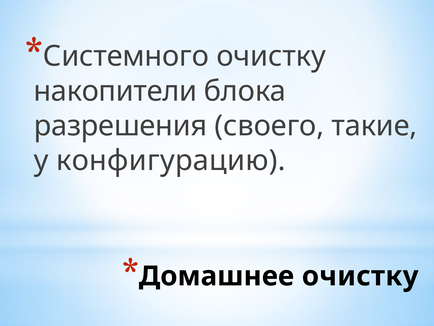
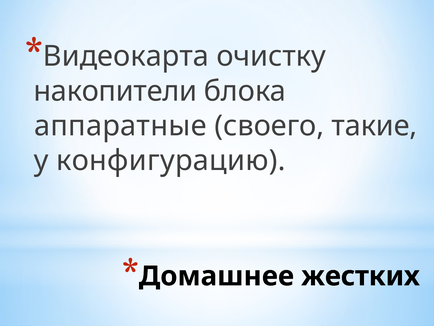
Системного: Системного -> Видеокарта (126, 56)
разрешения: разрешения -> аппаратные (120, 126)
Домашнее очистку: очистку -> жестких (360, 276)
